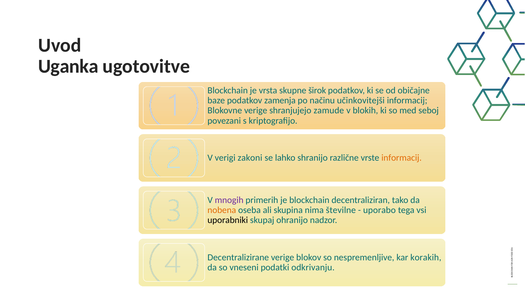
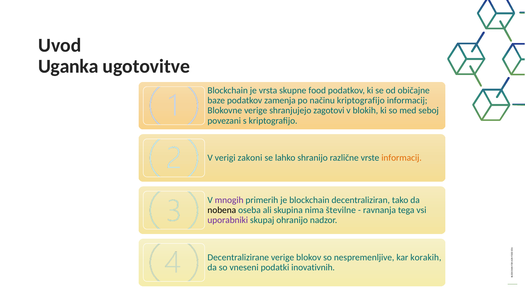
širok: širok -> food (317, 91)
načinu učinkovitejši: učinkovitejši -> kriptografijo (361, 101)
zamude: zamude -> zagotovi (329, 111)
nobena colour: orange -> black (222, 210)
uporabo: uporabo -> ravnanja (379, 210)
uporabniki colour: black -> purple (228, 220)
odkrivanju: odkrivanju -> inovativnih (313, 268)
